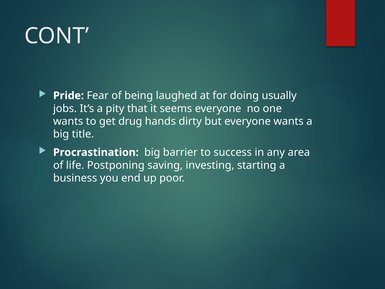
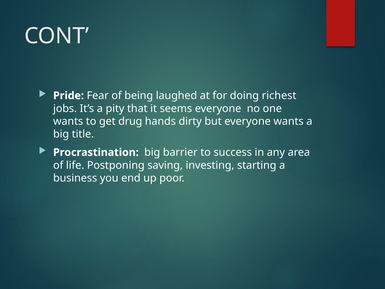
usually: usually -> richest (279, 96)
